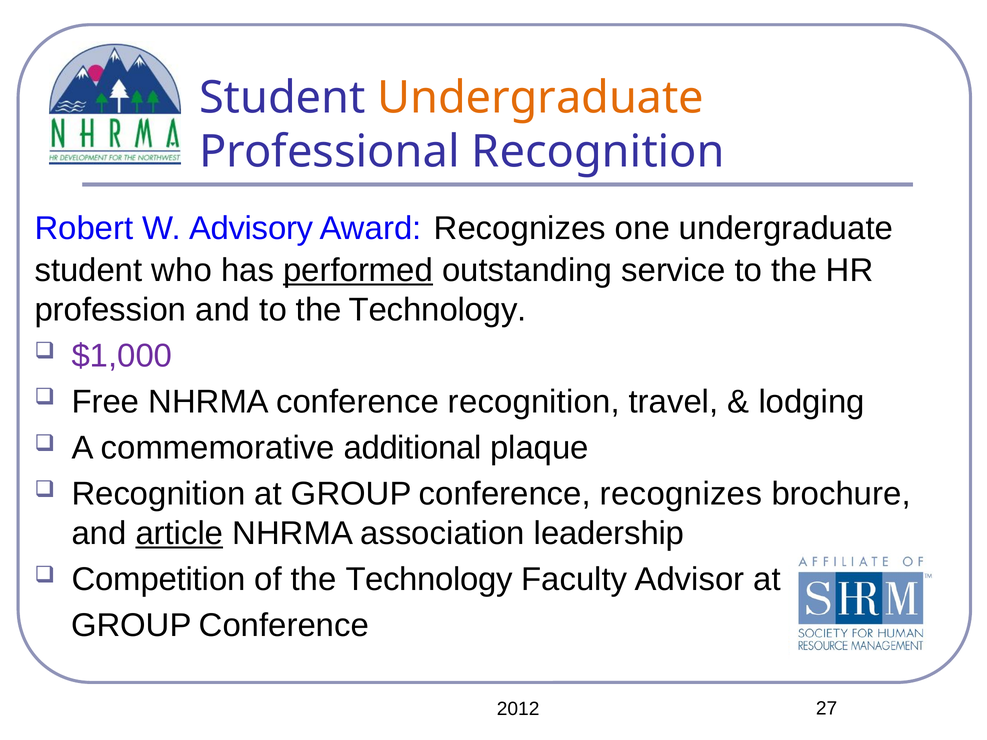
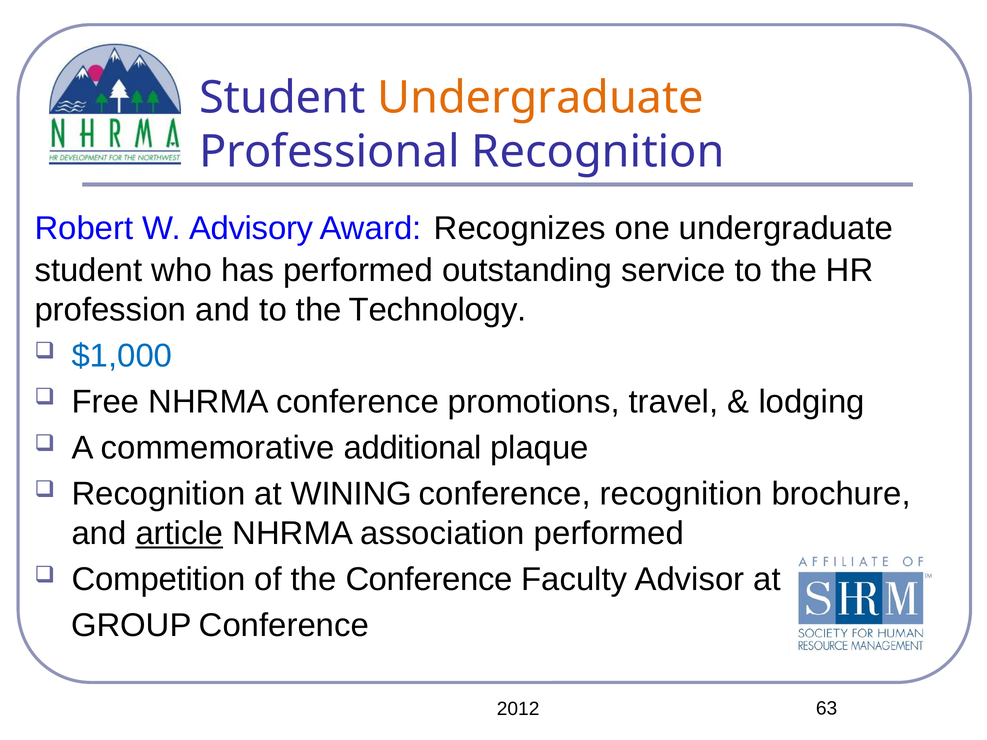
performed underline: present -> none (358, 270)
$1,000 colour: purple -> blue (122, 356)
conference recognition: recognition -> promotions (534, 402)
Recognition at GROUP: GROUP -> WINING (351, 494)
conference recognizes: recognizes -> recognition (681, 494)
association leadership: leadership -> performed (609, 534)
of the Technology: Technology -> Conference (429, 580)
27: 27 -> 63 (827, 709)
